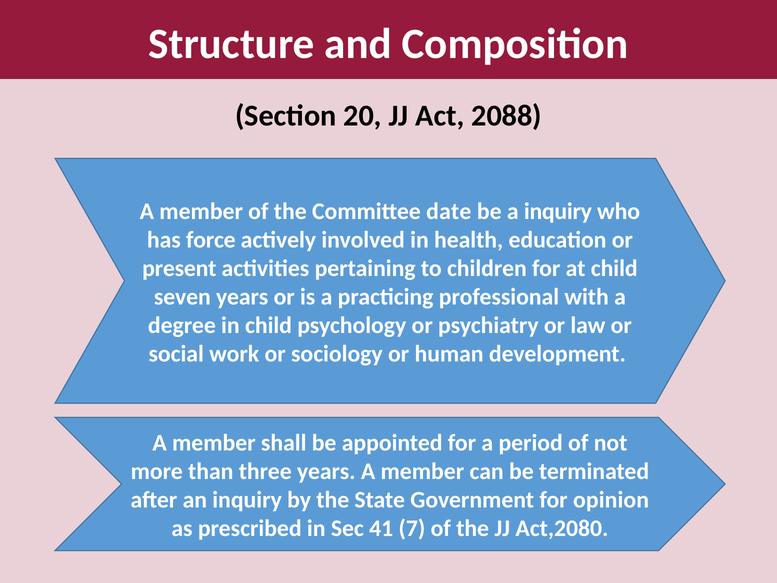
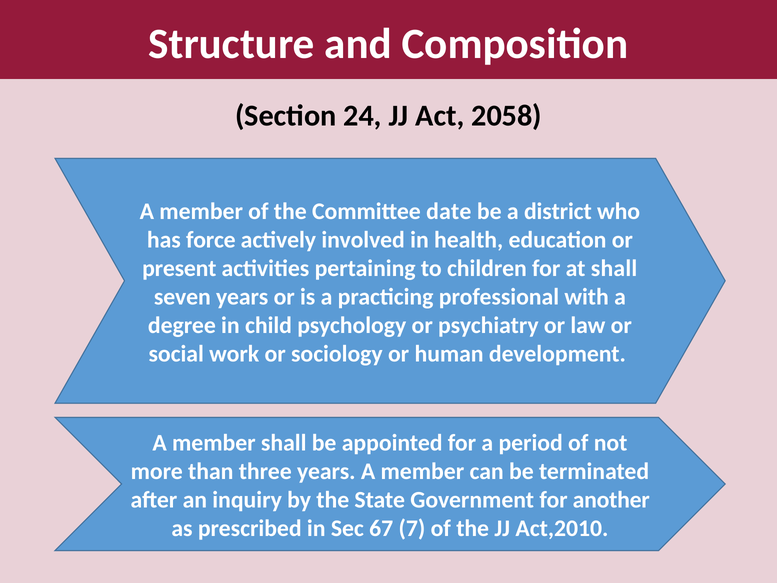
20: 20 -> 24 (363, 116)
2088: 2088 -> 2058 (507, 116)
a inquiry: inquiry -> district (558, 211)
at child: child -> shall (614, 268)
opinion: opinion -> another (611, 500)
41: 41 -> 67 (381, 528)
Act,2080: Act,2080 -> Act,2010 (562, 528)
